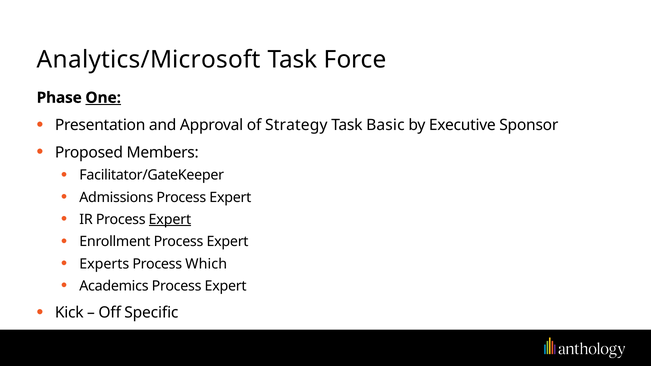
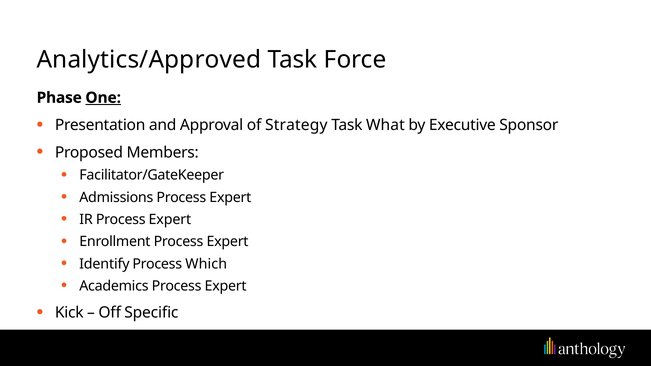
Analytics/Microsoft: Analytics/Microsoft -> Analytics/Approved (149, 60)
Basic: Basic -> What (385, 125)
Expert underline: present -> none (170, 220)
Experts: Experts -> Identify (104, 264)
